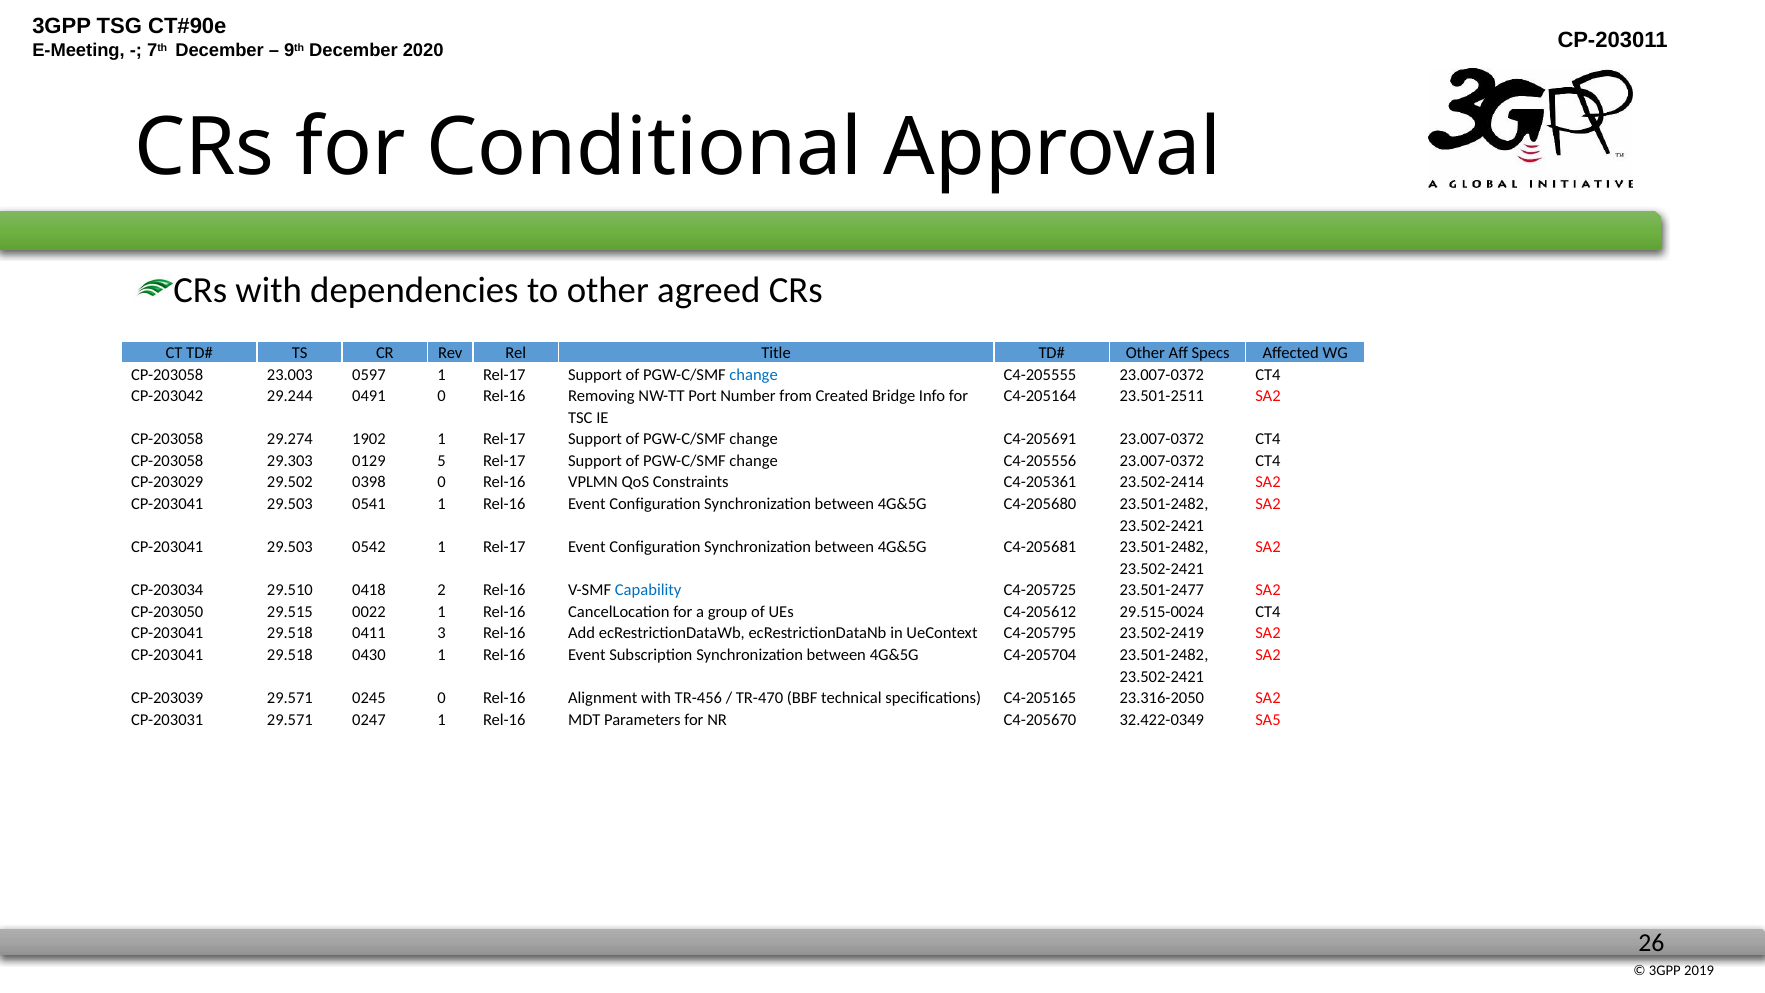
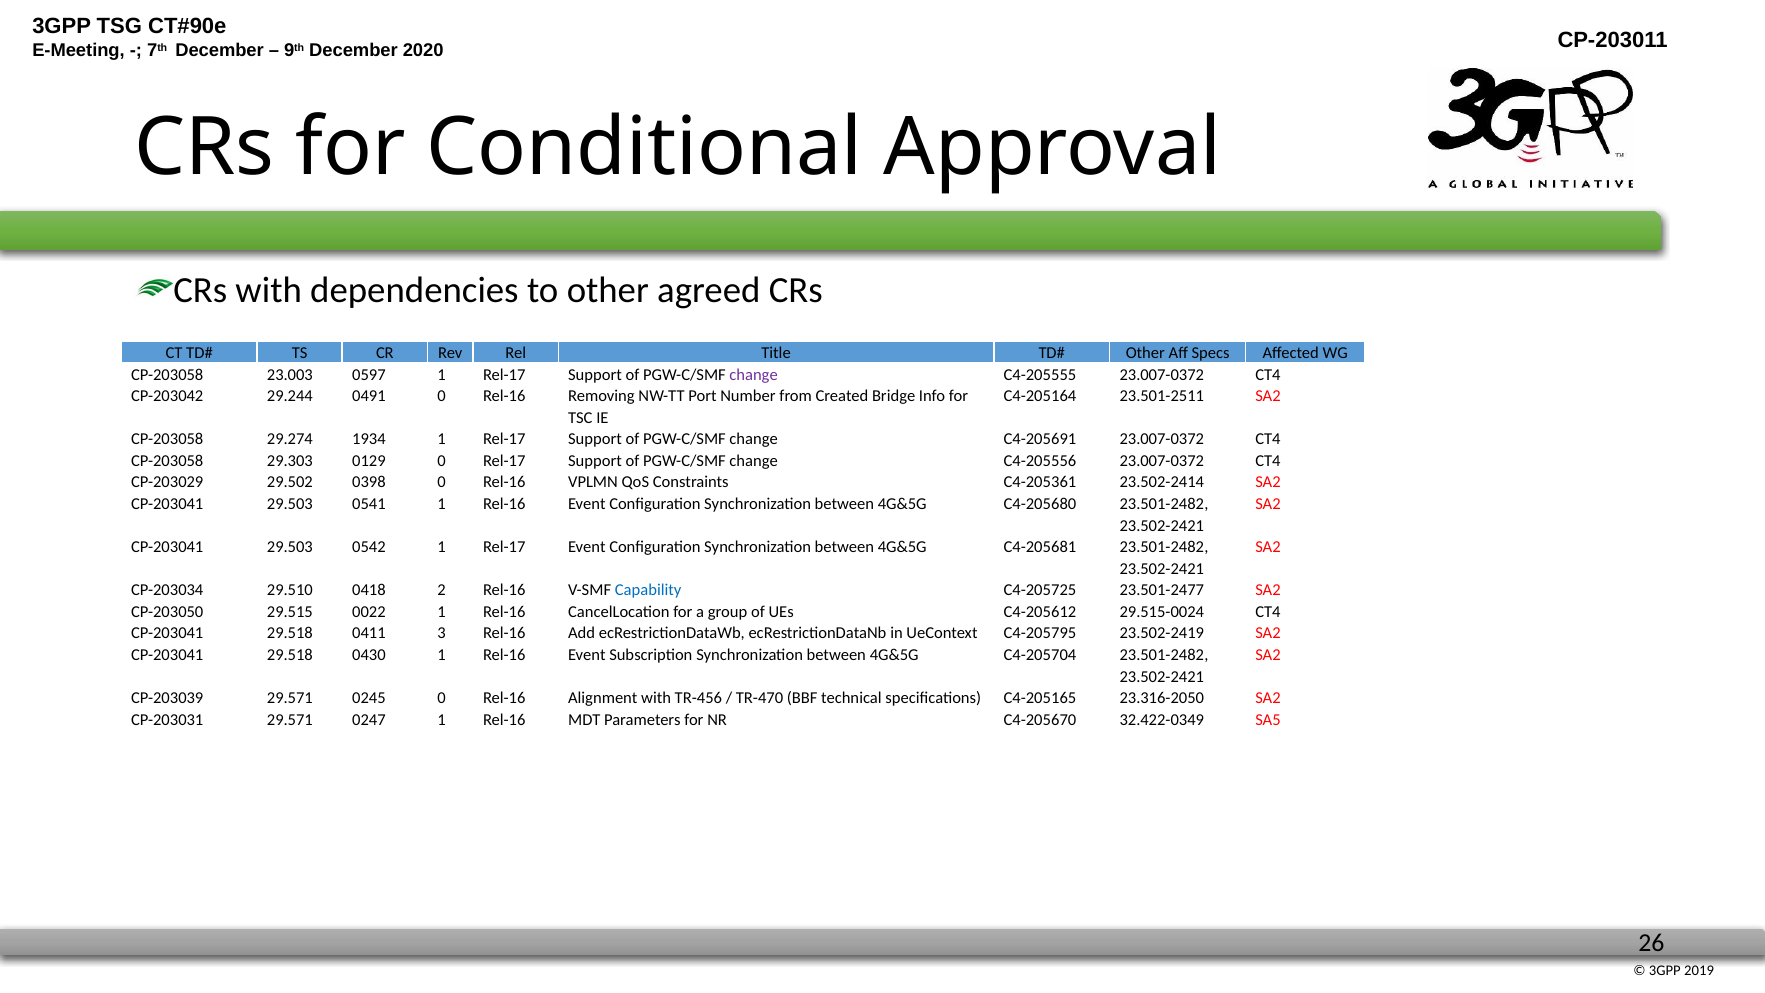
change colour: blue -> purple (754, 375)
1902: 1902 -> 1934 (369, 439)
0129 5: 5 -> 0 (442, 461)
